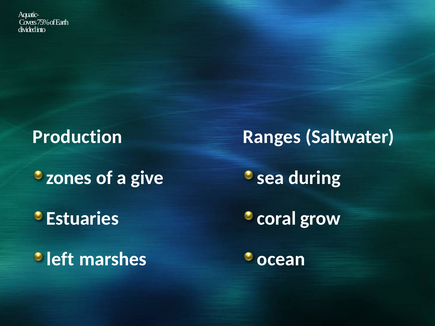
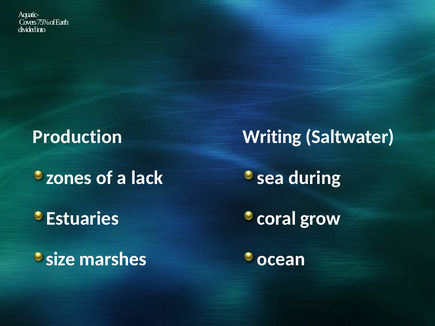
Ranges: Ranges -> Writing (272, 137)
give: give -> lack (147, 178)
left: left -> size (61, 259)
